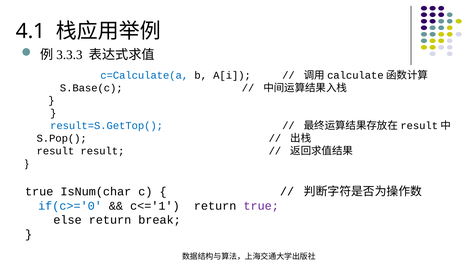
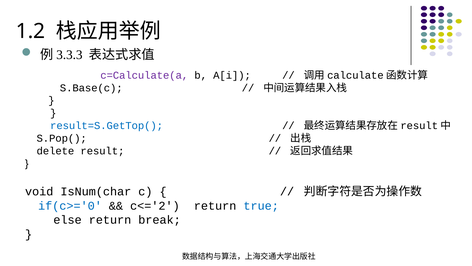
4.1: 4.1 -> 1.2 (31, 31)
c=Calculate(a colour: blue -> purple (144, 75)
result: result -> delete (55, 151)
true: true -> void (39, 191)
c<='1: c<='1 -> c<='2 (155, 205)
true colour: purple -> blue (261, 205)
